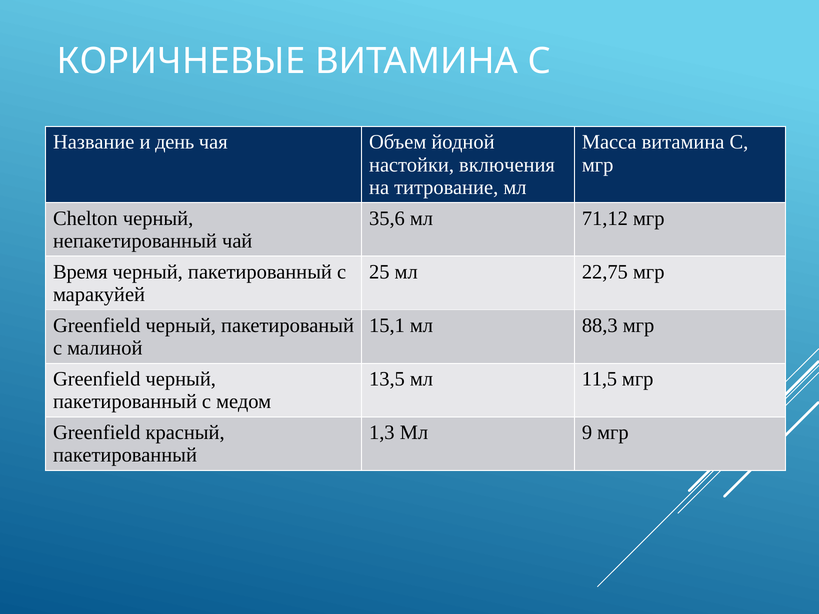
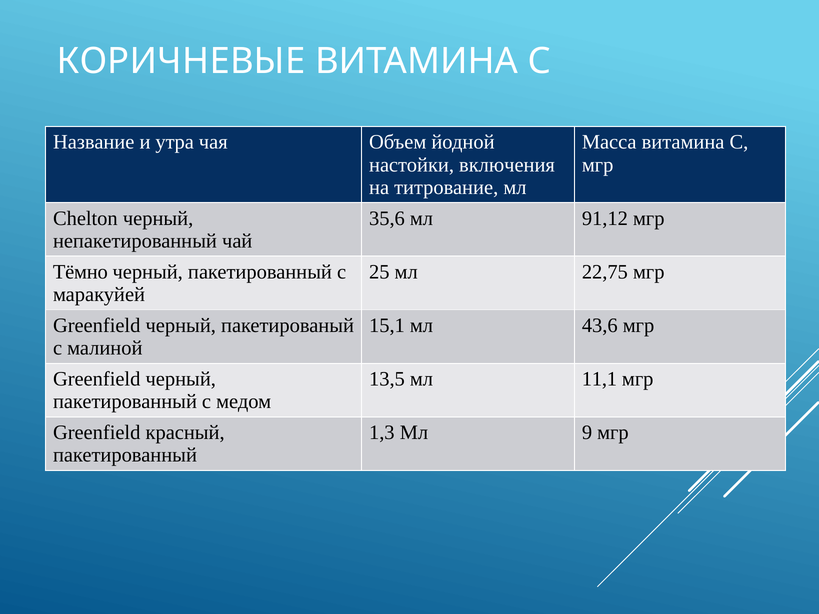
день: день -> утра (175, 142)
71,12: 71,12 -> 91,12 (605, 218)
Время: Время -> Тёмно (80, 272)
88,3: 88,3 -> 43,6 (600, 325)
11,5: 11,5 -> 11,1 (599, 379)
